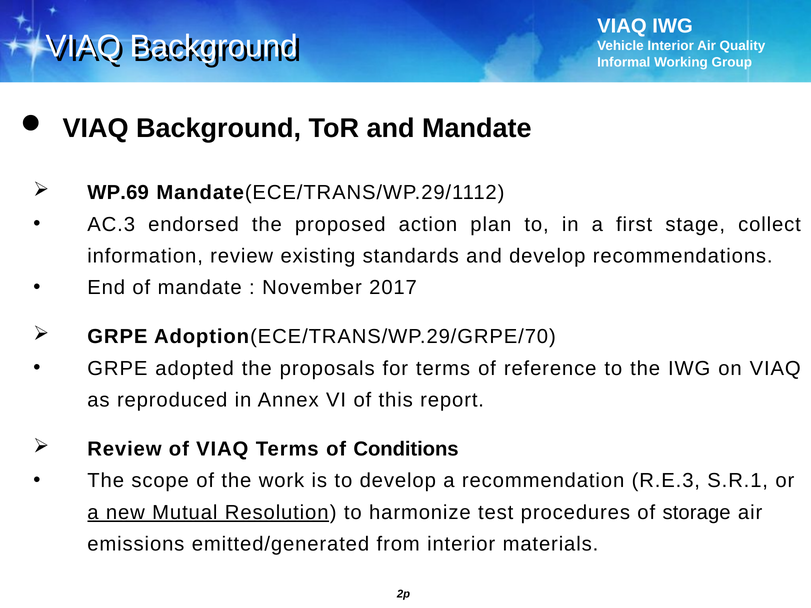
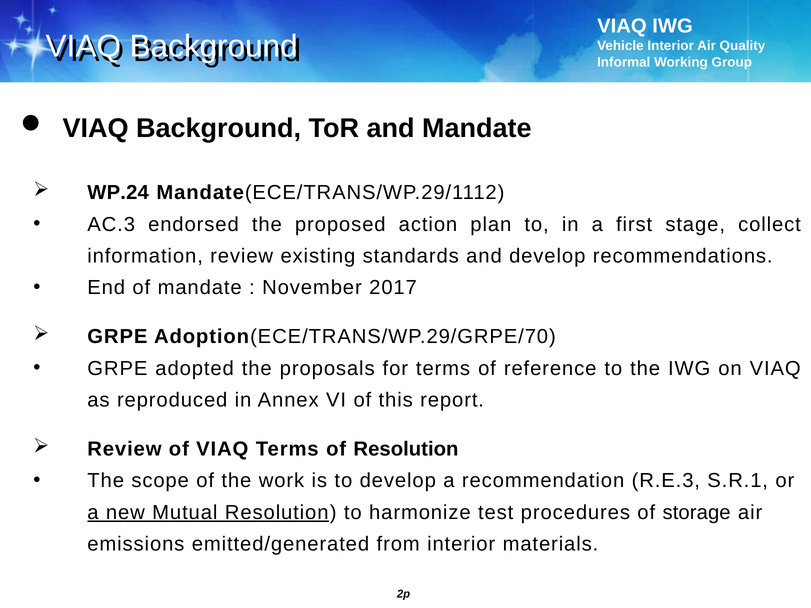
WP.69: WP.69 -> WP.24 (118, 193)
of Conditions: Conditions -> Resolution (406, 449)
